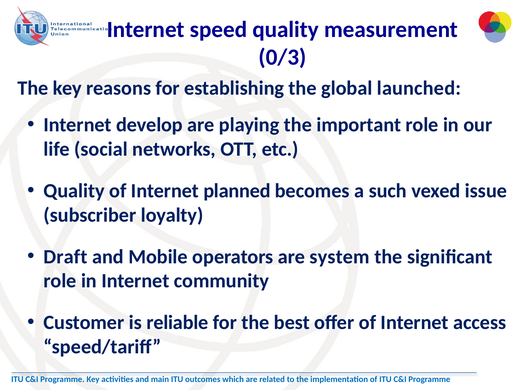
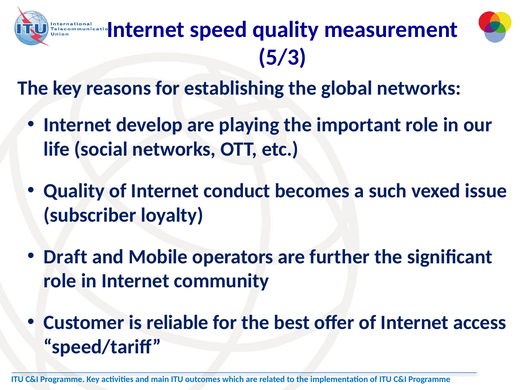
0/3: 0/3 -> 5/3 (282, 57)
global launched: launched -> networks (419, 88)
planned: planned -> conduct (237, 191)
system: system -> further (340, 257)
